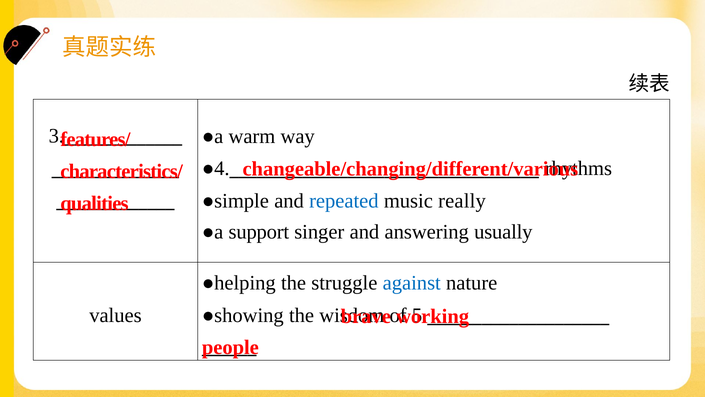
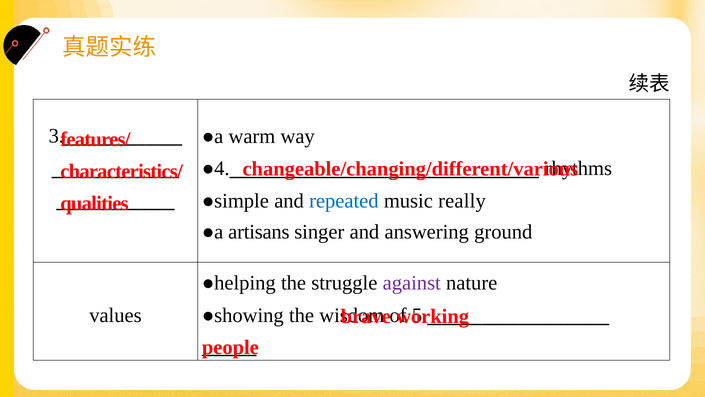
support: support -> artisans (259, 232)
usually: usually -> ground (503, 232)
against colour: blue -> purple (412, 283)
